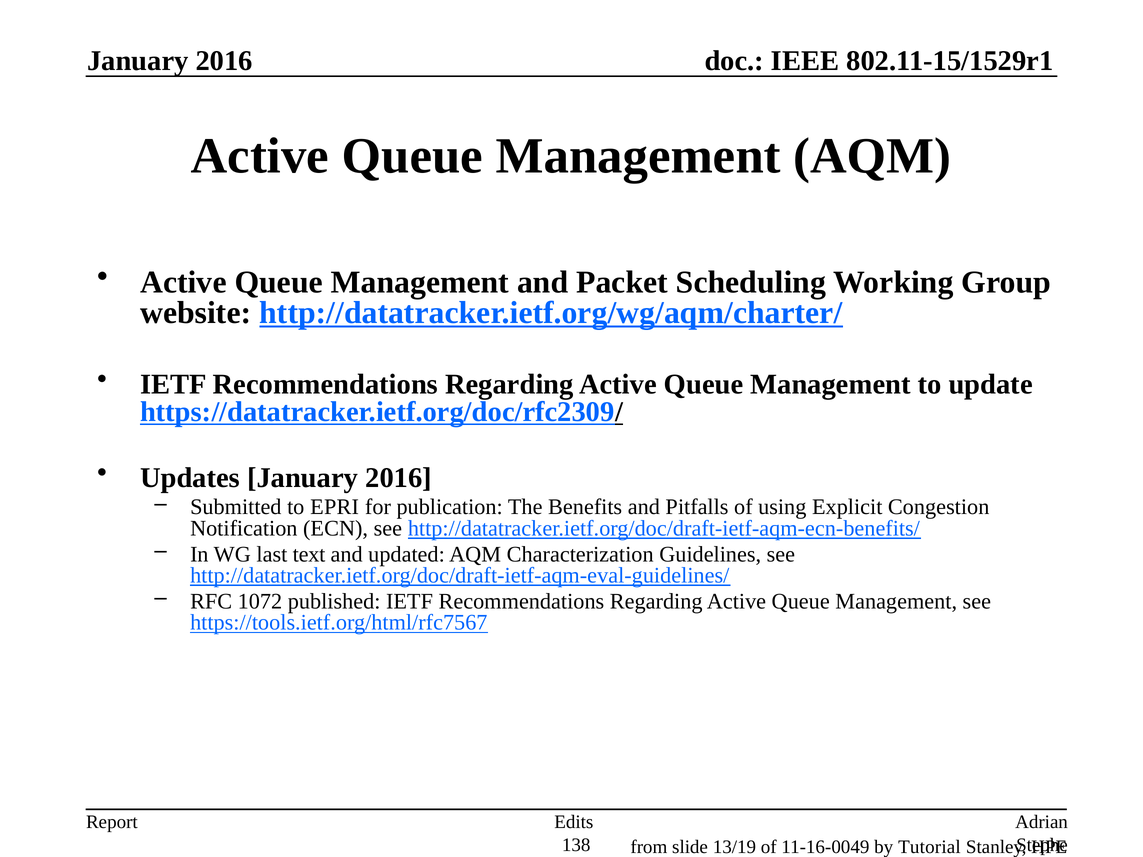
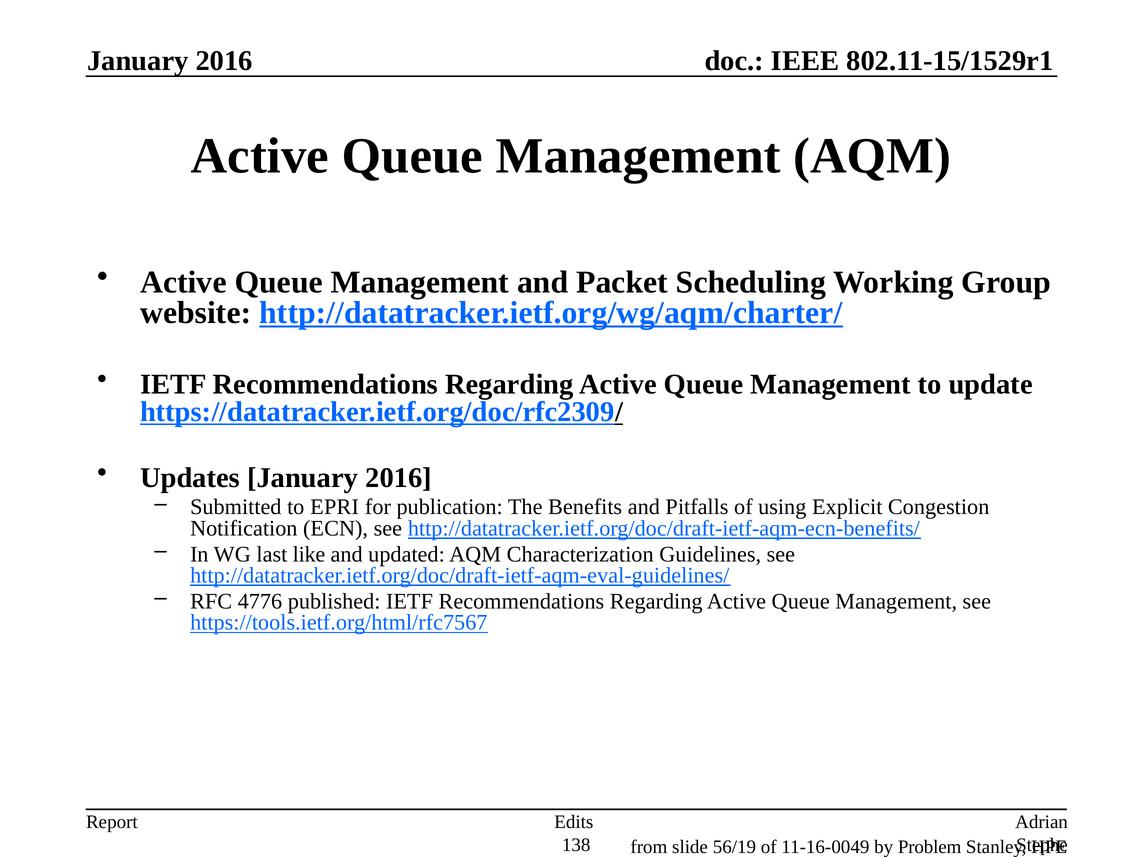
text: text -> like (309, 554)
1072: 1072 -> 4776 (260, 601)
13/19: 13/19 -> 56/19 (734, 847)
Tutorial: Tutorial -> Problem (930, 847)
